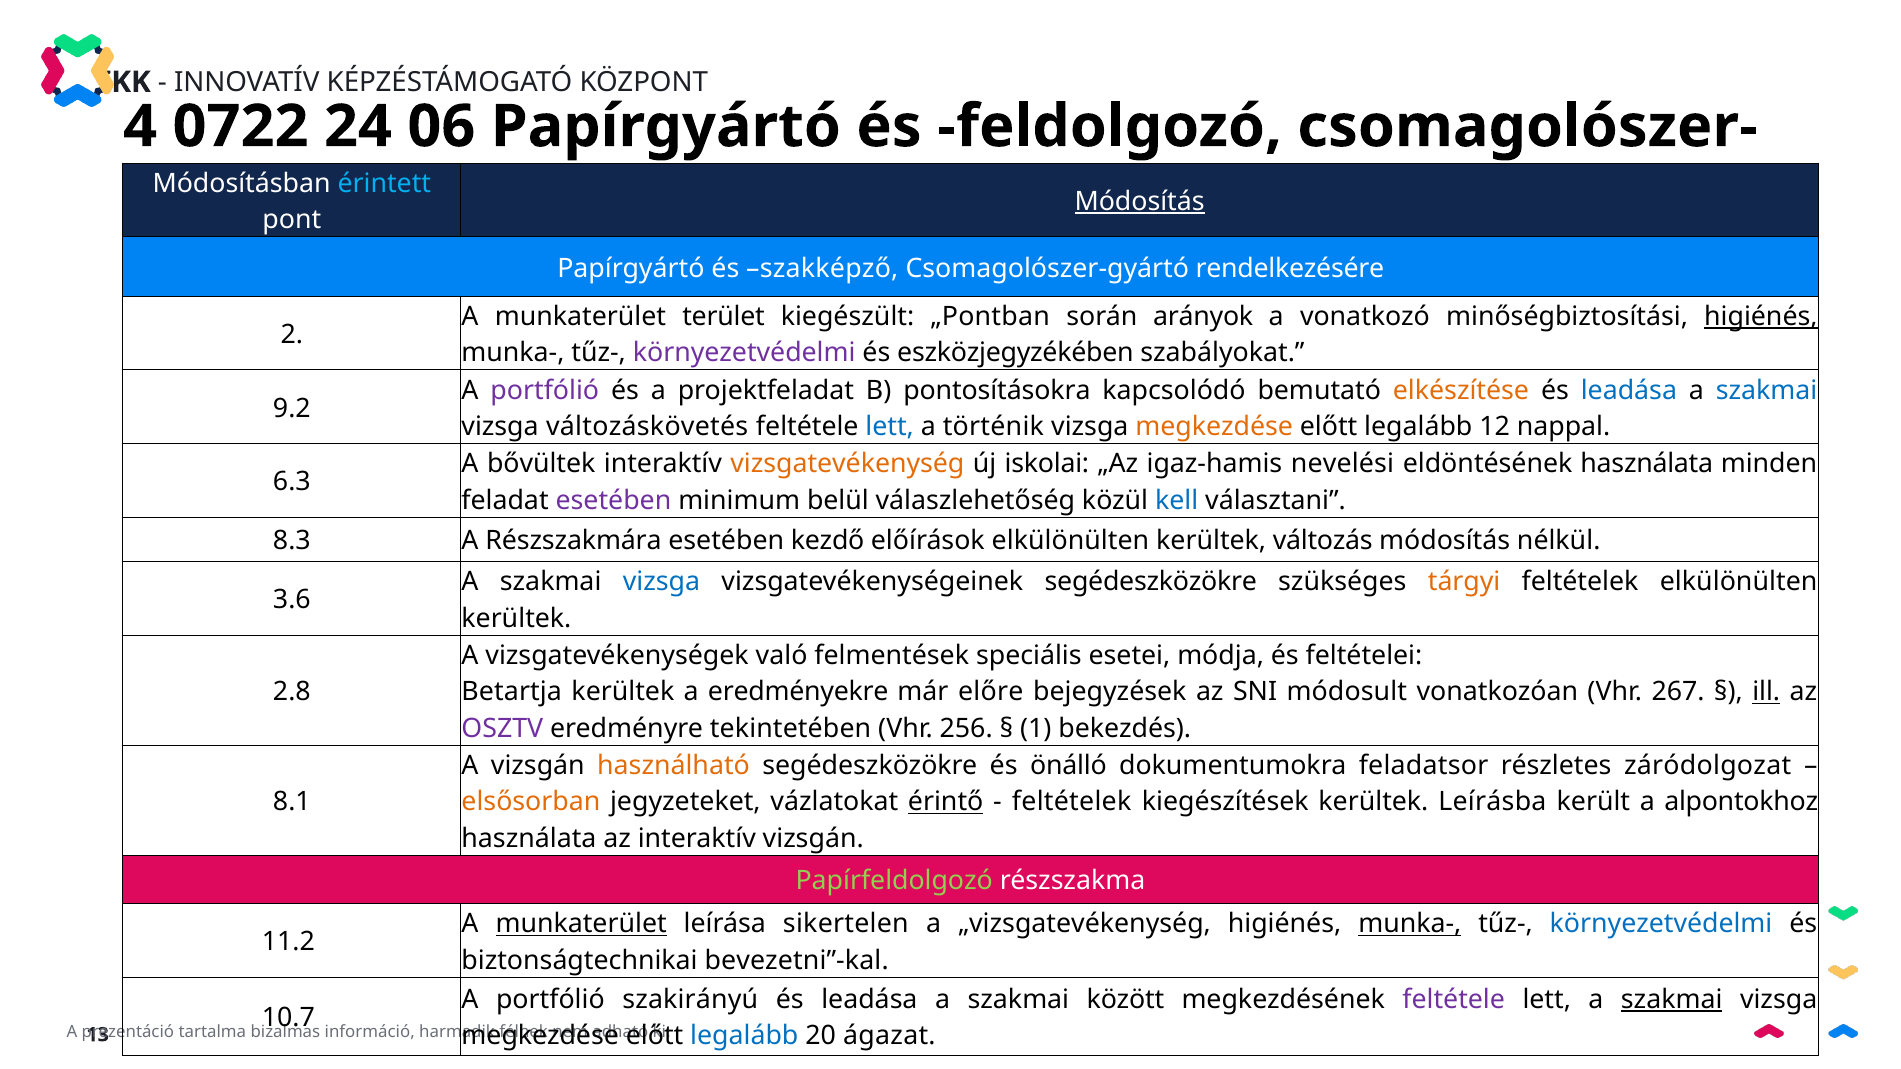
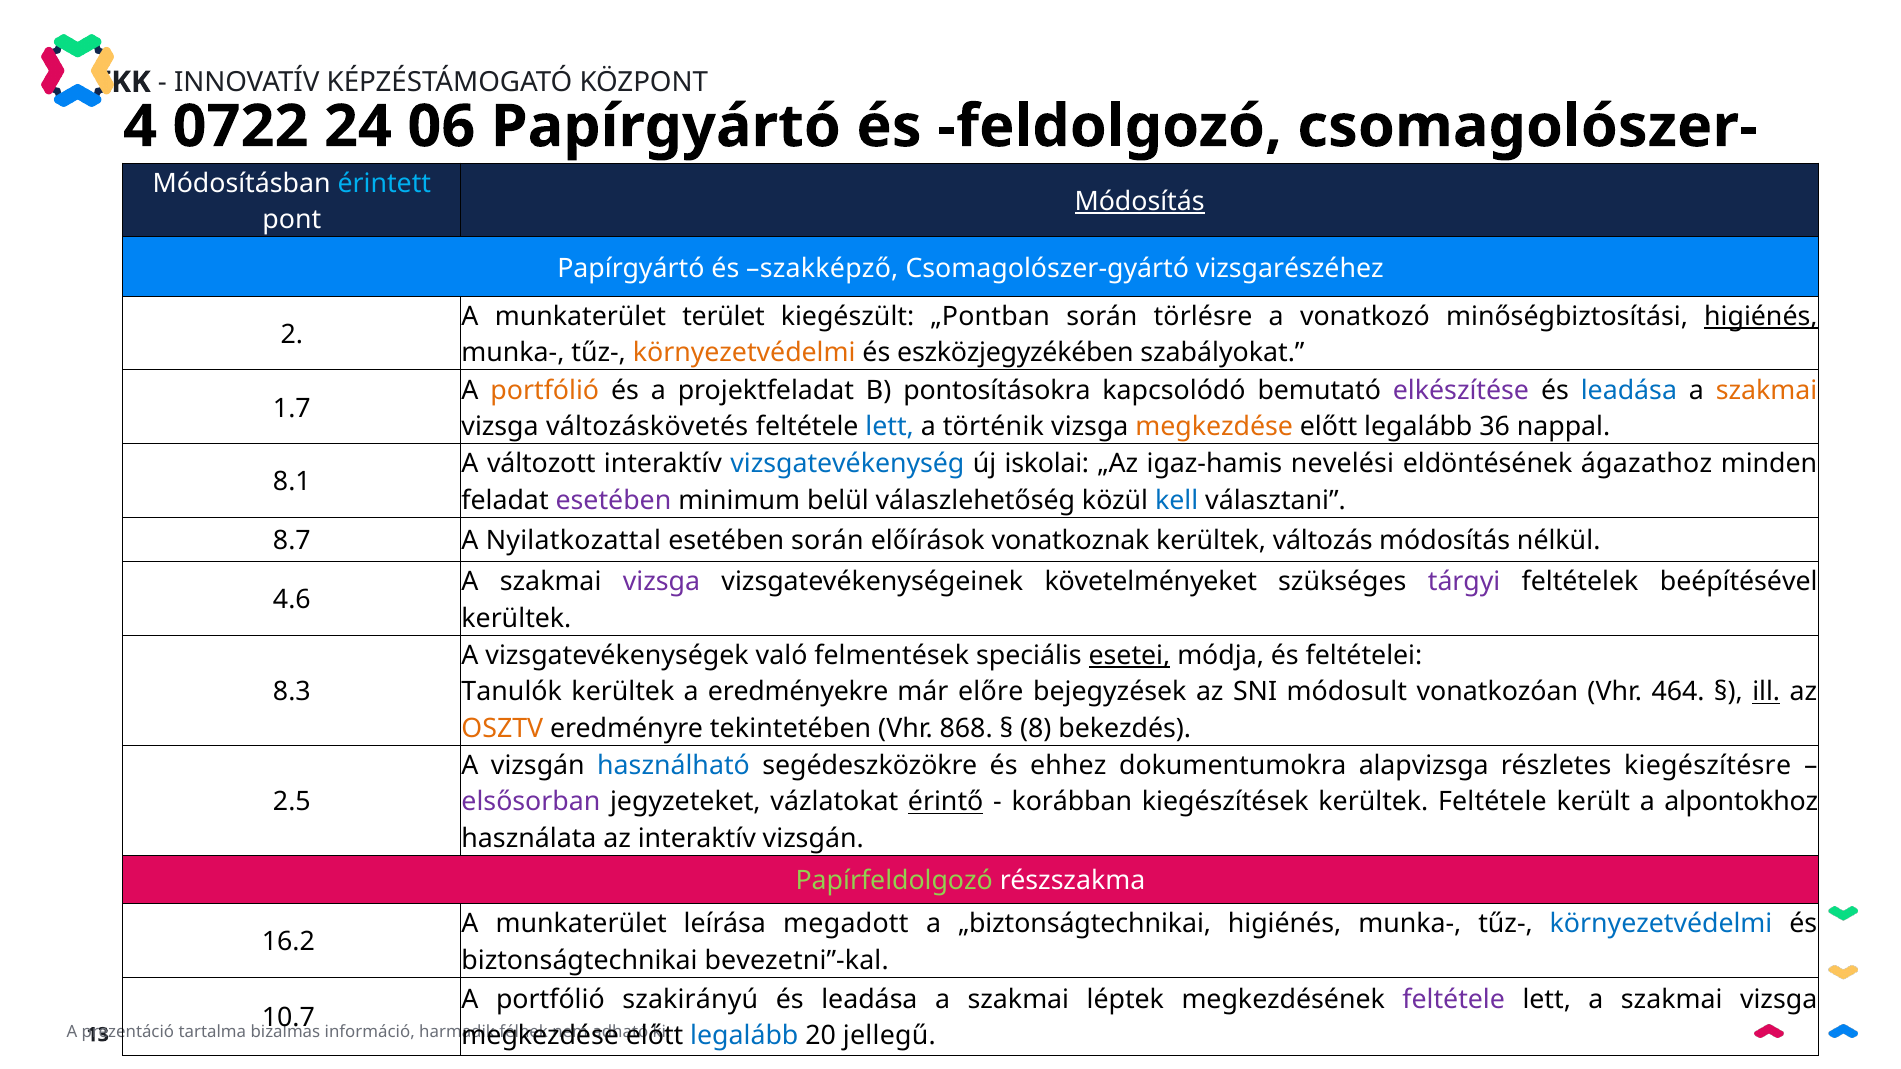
rendelkezésére: rendelkezésére -> vizsgarészéhez (1290, 268)
arányok: arányok -> törlésre (1203, 317)
környezetvédelmi colour: purple -> orange (744, 353)
portfólió colour: purple -> orange (545, 390)
elkészítése colour: orange -> purple (1461, 390)
szakmai colour: blue -> orange (1767, 390)
9.2: 9.2 -> 1.7 (292, 409)
12: 12 -> 36 (1495, 427)
bővültek: bővültek -> változott (541, 464)
vizsgatevékenység colour: orange -> blue (847, 464)
eldöntésének használata: használata -> ágazathoz (1647, 464)
6.3: 6.3 -> 8.1 (292, 482)
8.3: 8.3 -> 8.7 (292, 541)
Részszakmára: Részszakmára -> Nyilatkozattal (573, 541)
esetében kezdő: kezdő -> során (827, 541)
előírások elkülönülten: elkülönülten -> vonatkoznak (1071, 541)
vizsga colour: blue -> purple (661, 582)
vizsgatevékenységeinek segédeszközökre: segédeszközökre -> követelményeket (1151, 582)
tárgyi colour: orange -> purple (1464, 582)
feltételek elkülönülten: elkülönülten -> beépítésével (1739, 582)
3.6: 3.6 -> 4.6 (292, 600)
esetei underline: none -> present (1129, 656)
2.8: 2.8 -> 8.3 (292, 692)
Betartja: Betartja -> Tanulók (512, 692)
267: 267 -> 464 (1678, 692)
OSZTV colour: purple -> orange (502, 729)
256: 256 -> 868 (966, 729)
1: 1 -> 8 (1036, 729)
használható colour: orange -> blue (674, 766)
önálló: önálló -> ehhez (1068, 766)
feladatsor: feladatsor -> alapvizsga (1424, 766)
záródolgozat: záródolgozat -> kiegészítésre (1708, 766)
8.1: 8.1 -> 2.5 (292, 802)
elsősorban colour: orange -> purple (531, 802)
feltételek: feltételek -> korábban (1072, 802)
kerültek Leírásba: Leírásba -> Feltétele (1492, 802)
munkaterület underline: present -> none (581, 924)
sikertelen: sikertelen -> megadott (846, 924)
„vizsgatevékenység: „vizsgatevékenység -> „biztonságtechnikai (1085, 924)
munka- underline: present -> none (1410, 924)
11.2: 11.2 -> 16.2 (288, 942)
között: között -> léptek (1125, 1000)
szakmai underline: present -> none (1672, 1000)
ágazat: ágazat -> jellegű (889, 1036)
